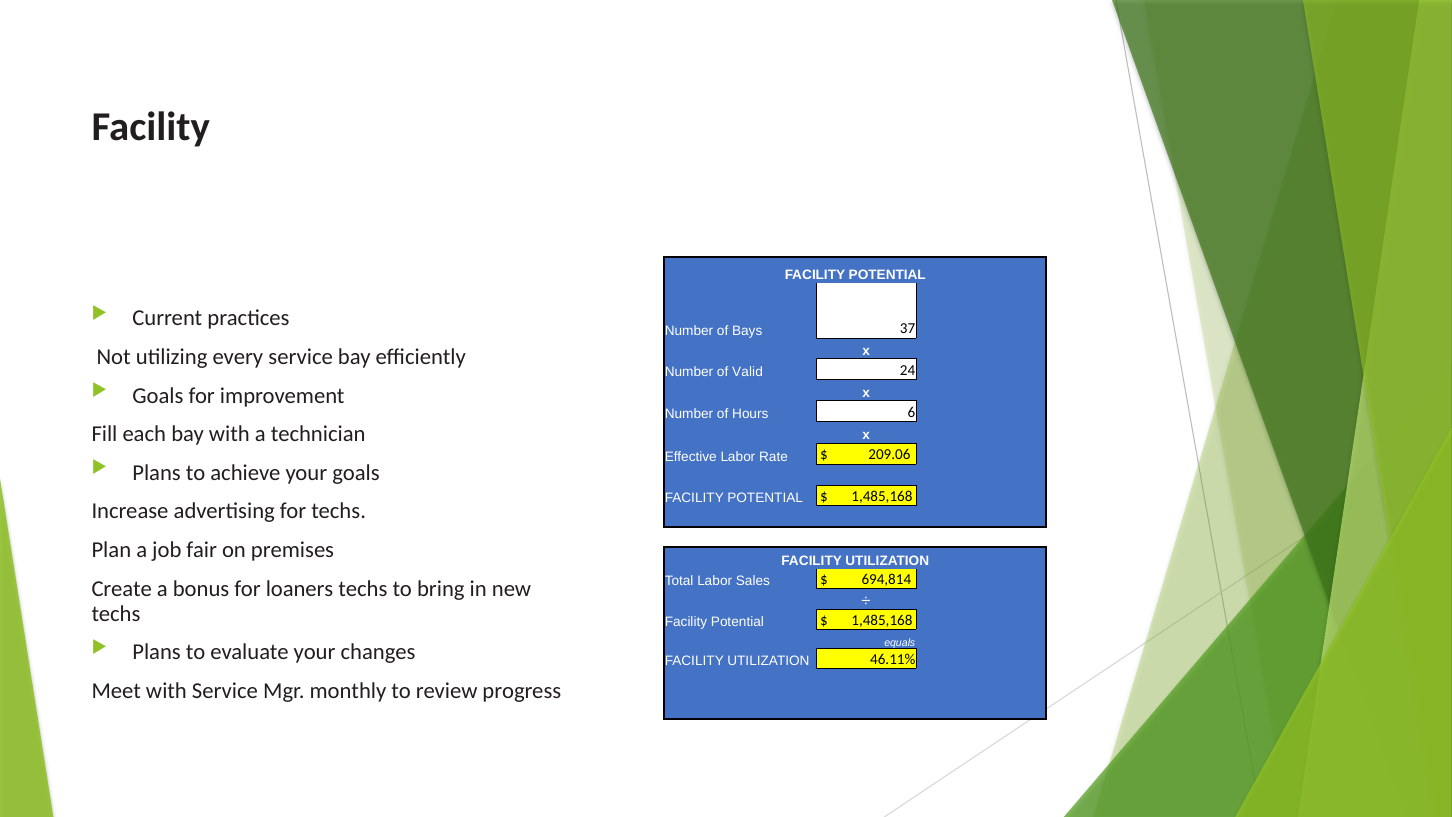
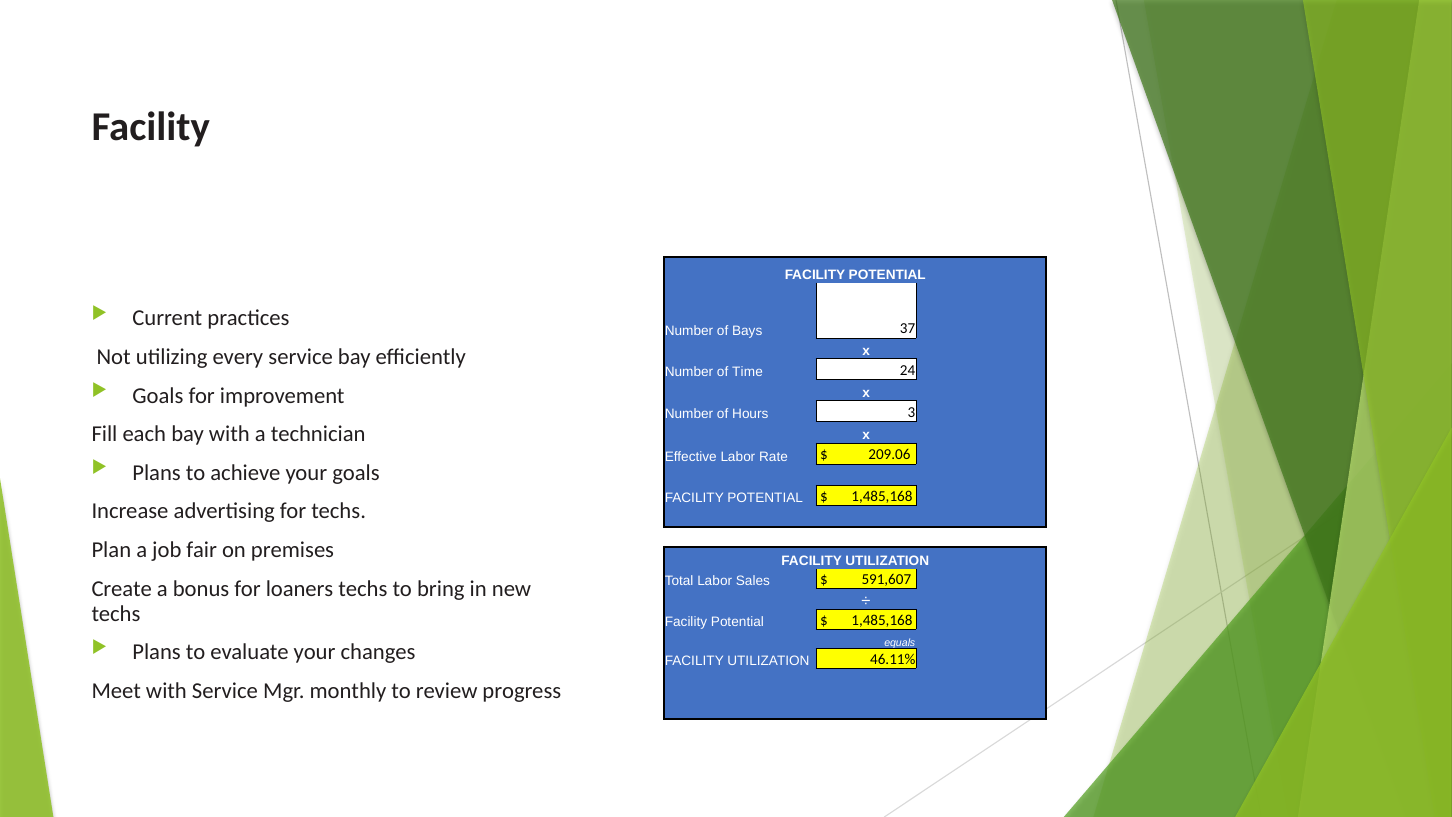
Valid: Valid -> Time (748, 372)
6: 6 -> 3 (911, 413)
694,814: 694,814 -> 591,607 (886, 579)
